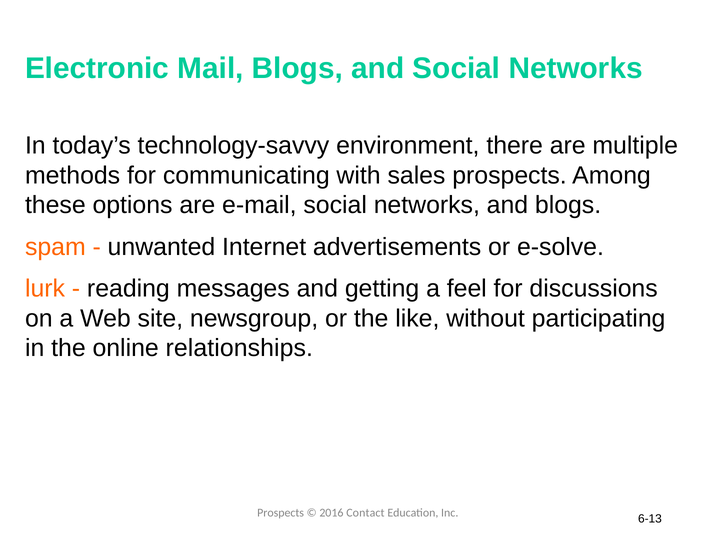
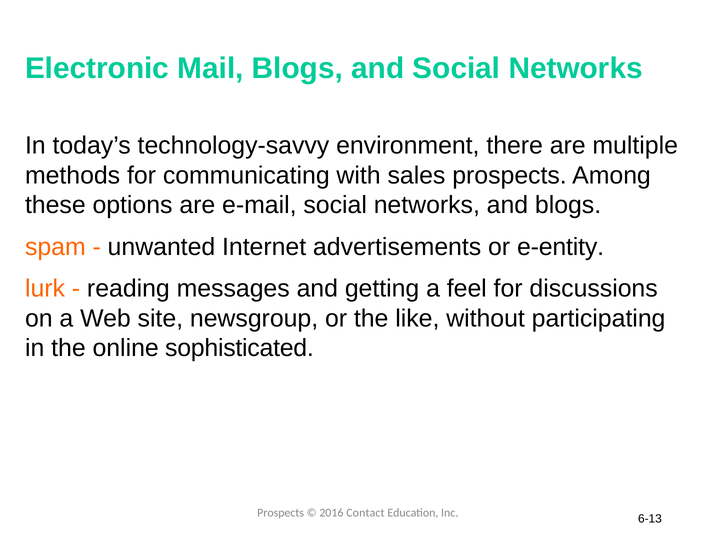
e-solve: e-solve -> e-entity (561, 247)
relationships: relationships -> sophisticated (239, 348)
